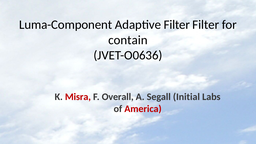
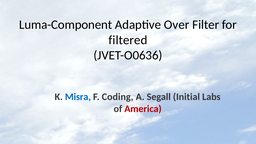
Adaptive Filter: Filter -> Over (177, 25)
contain: contain -> filtered (128, 40)
Misra colour: red -> blue (78, 97)
Overall: Overall -> Coding (118, 97)
